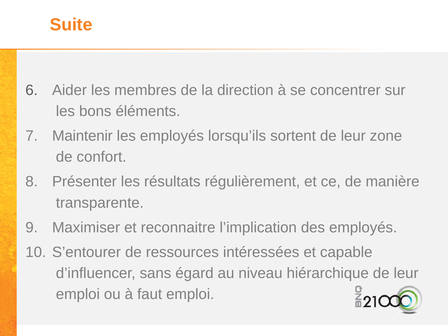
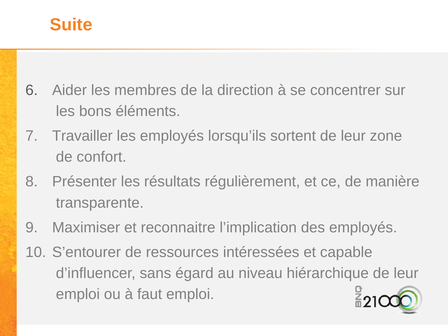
Maintenir: Maintenir -> Travailler (82, 136)
